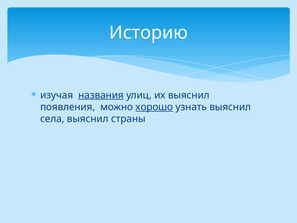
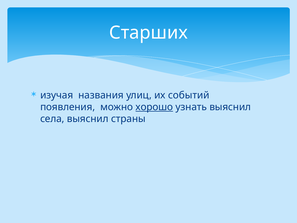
Историю: Историю -> Старших (148, 33)
названия underline: present -> none (101, 95)
их выяснил: выяснил -> событий (189, 95)
